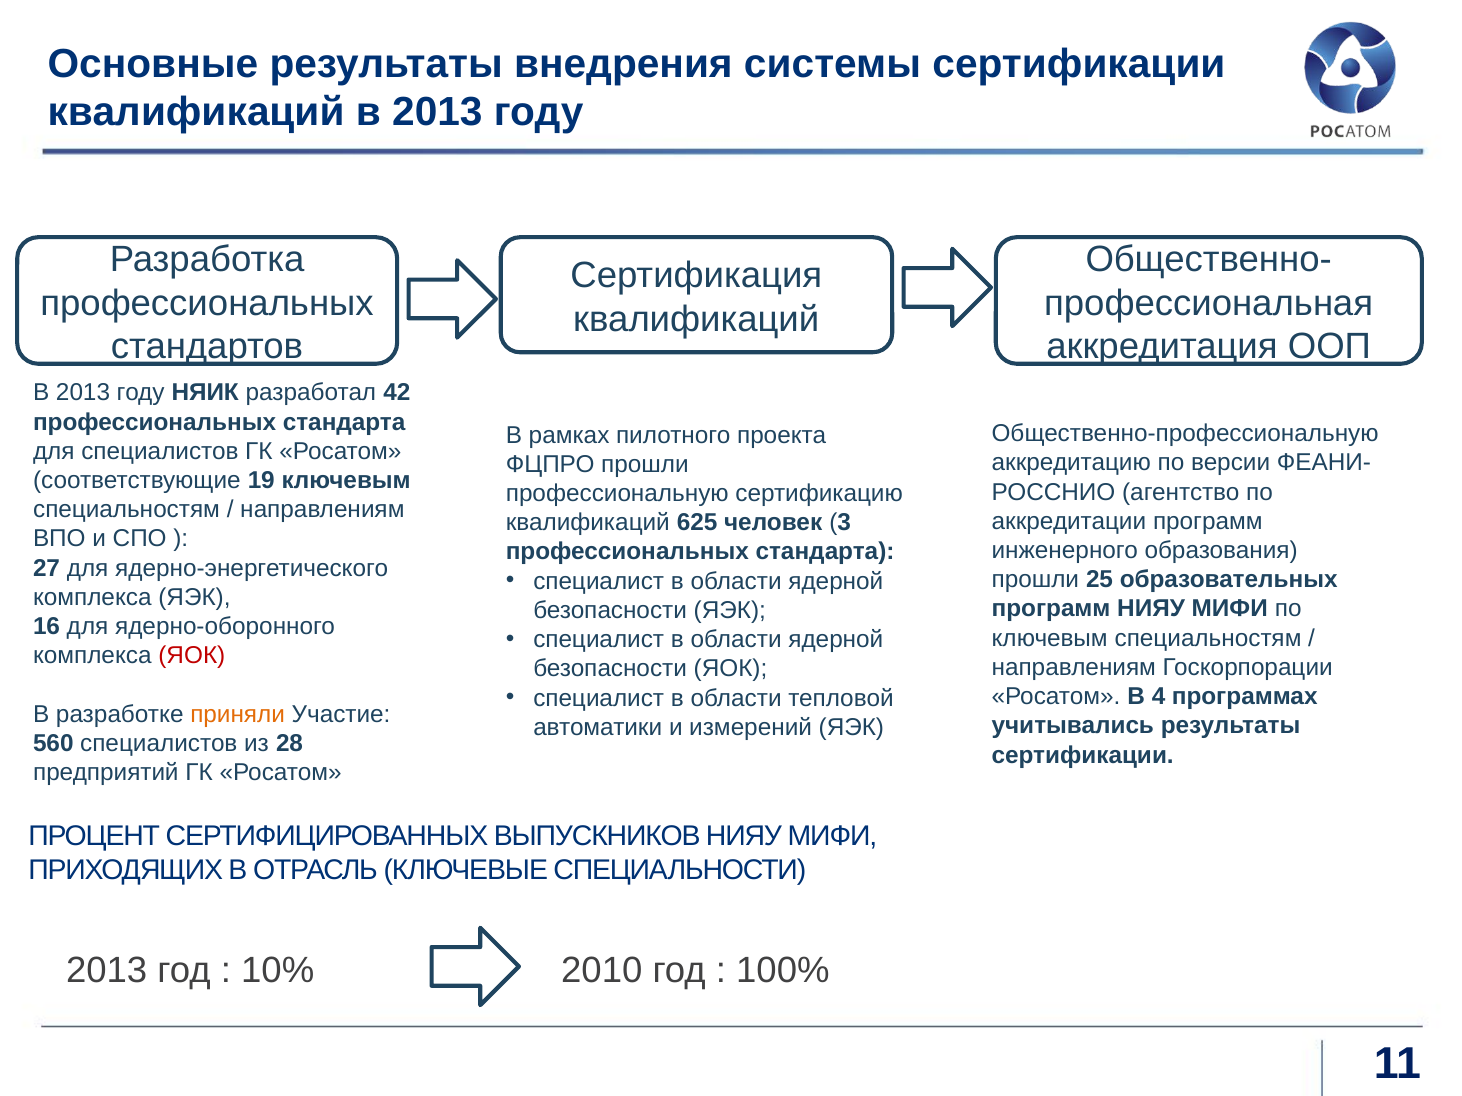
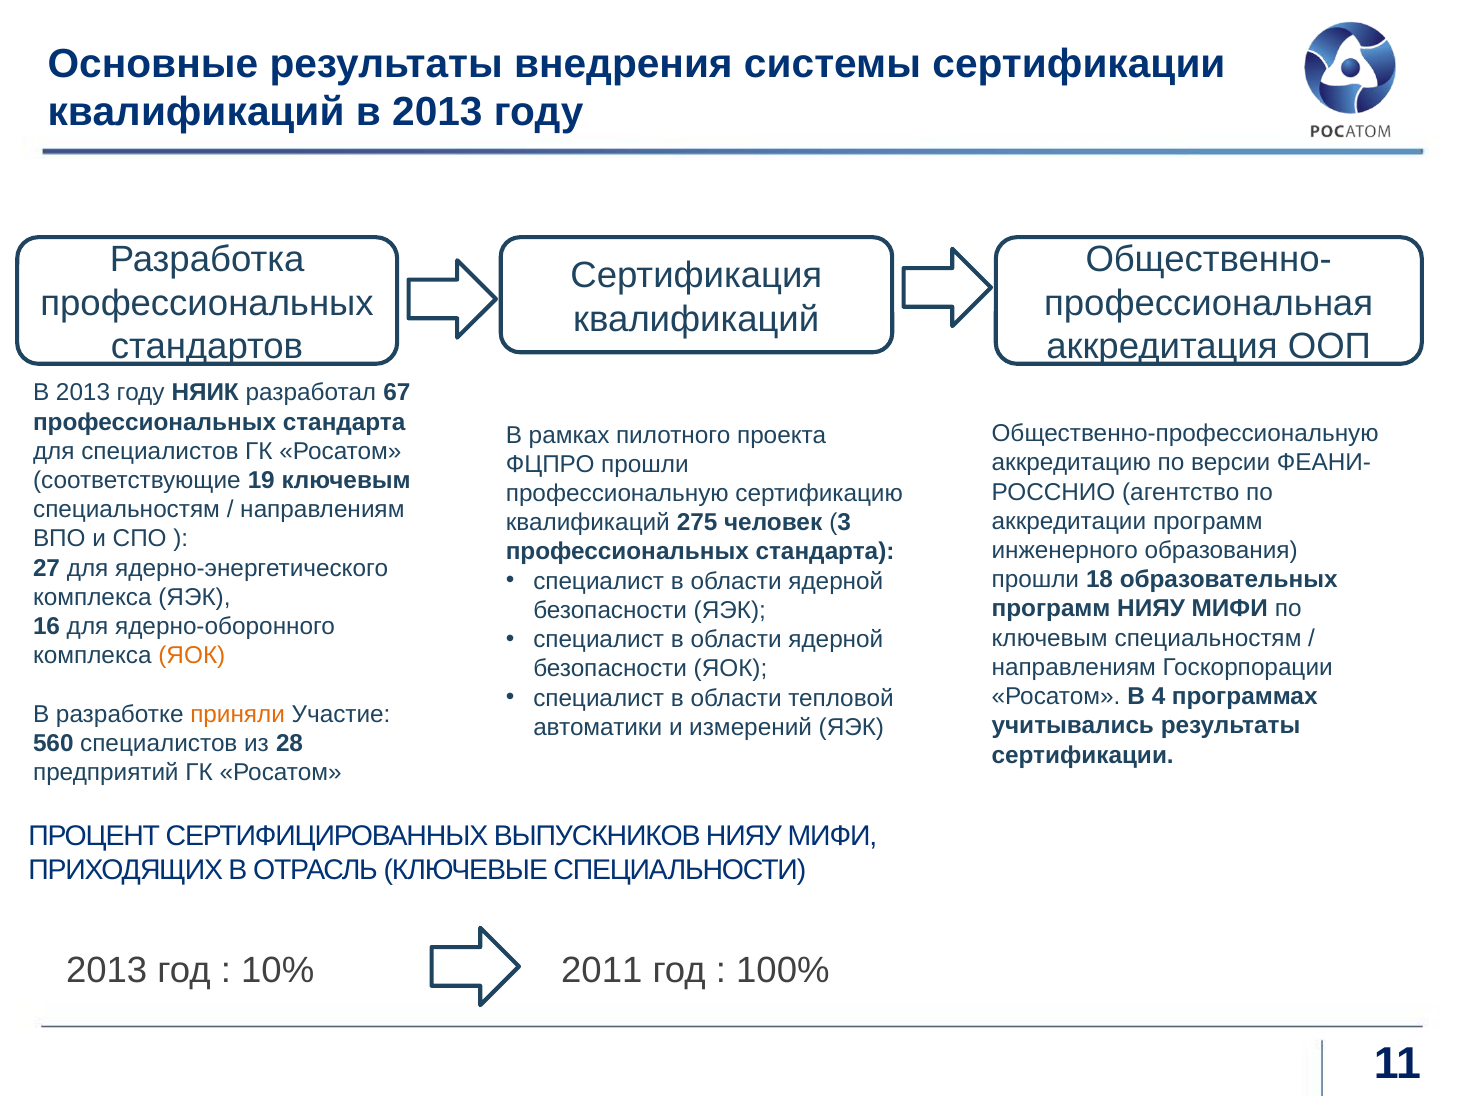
42: 42 -> 67 (397, 393)
625: 625 -> 275 (697, 523)
25: 25 -> 18 (1100, 580)
ЯОК colour: red -> orange (192, 656)
2010: 2010 -> 2011 (602, 971)
